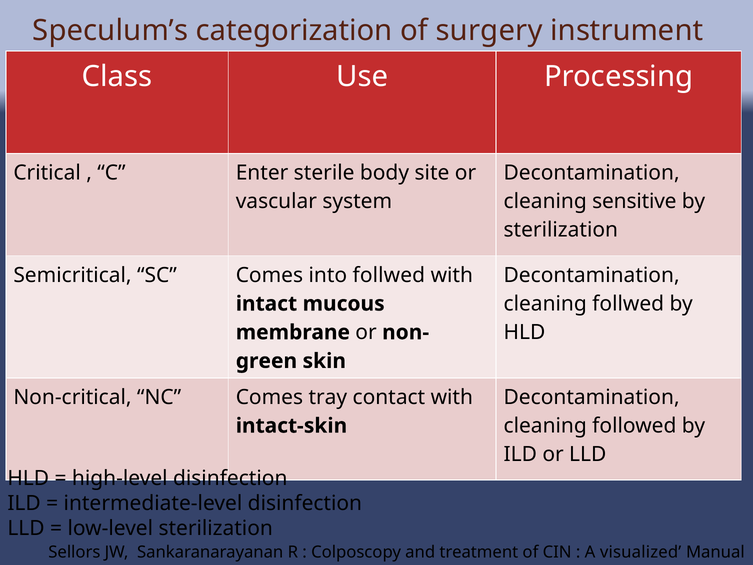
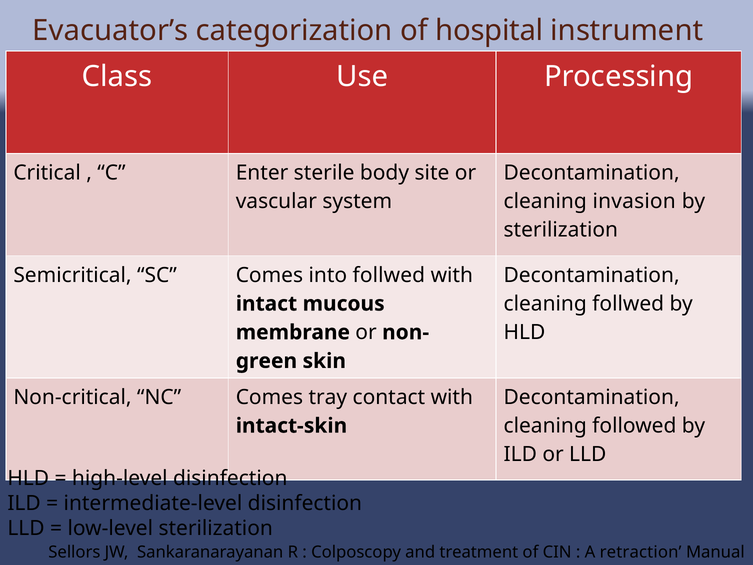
Speculum’s: Speculum’s -> Evacuator’s (110, 31)
surgery: surgery -> hospital (489, 31)
sensitive: sensitive -> invasion (634, 201)
visualized: visualized -> retraction (641, 552)
